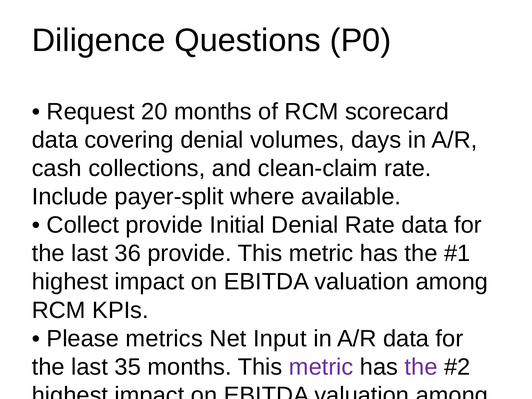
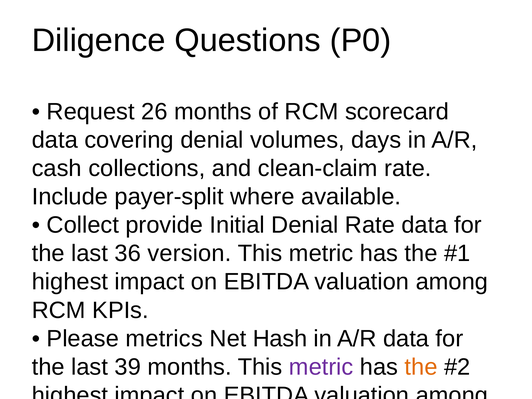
20: 20 -> 26 (154, 112)
36 provide: provide -> version (189, 253)
Input: Input -> Hash (280, 339)
35: 35 -> 39 (128, 367)
the colour: purple -> orange (421, 367)
